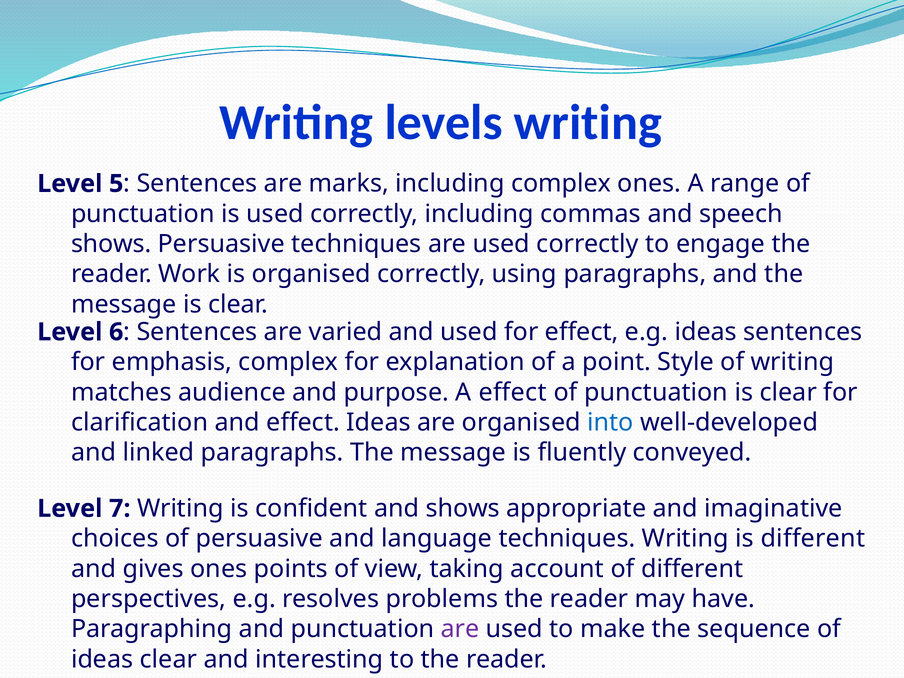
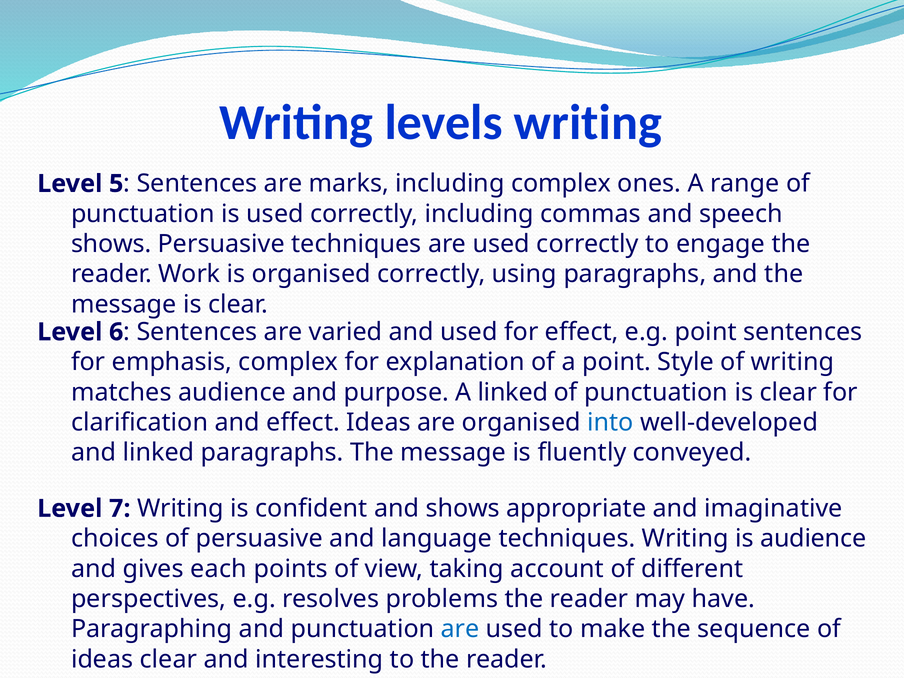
e.g ideas: ideas -> point (706, 332)
A effect: effect -> linked (513, 392)
is different: different -> audience (813, 539)
gives ones: ones -> each (219, 569)
are colour: purple -> blue (460, 629)
